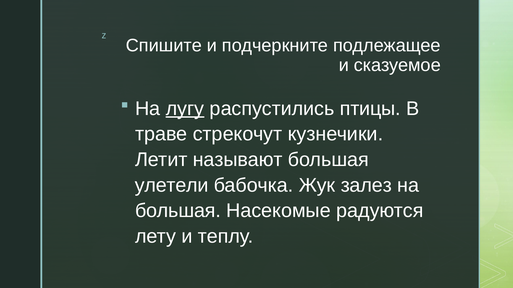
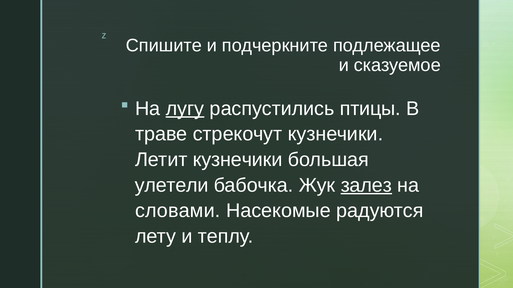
Летит называют: называют -> кузнечики (238, 160)
залез underline: none -> present (366, 186)
большая: большая -> словами (178, 211)
